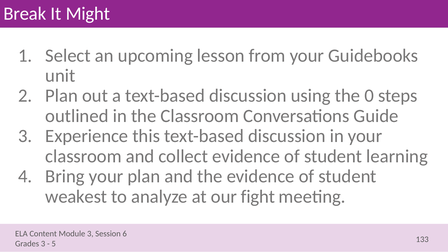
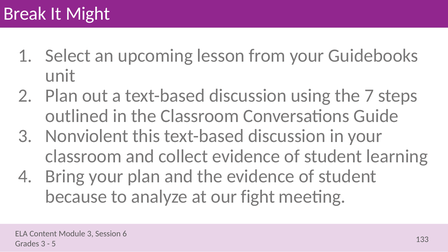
0: 0 -> 7 (369, 96)
Experience: Experience -> Nonviolent (87, 136)
weakest: weakest -> because (76, 197)
